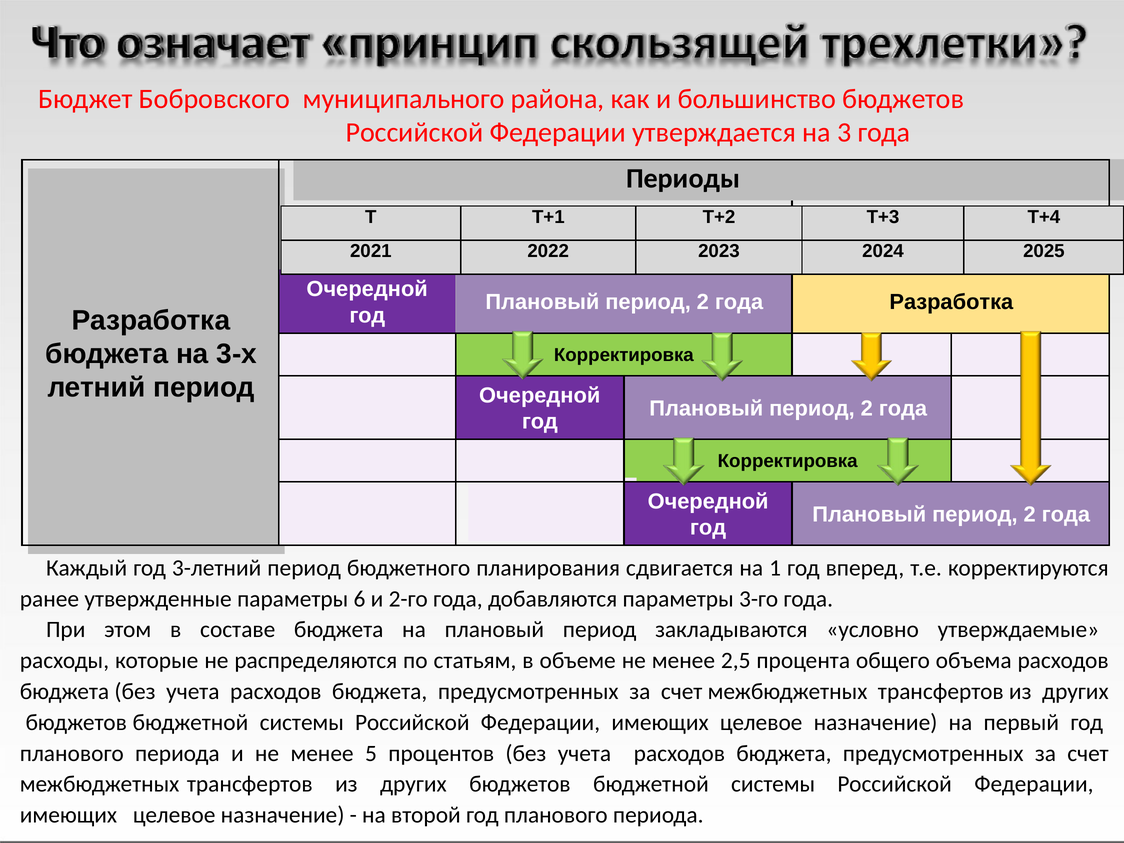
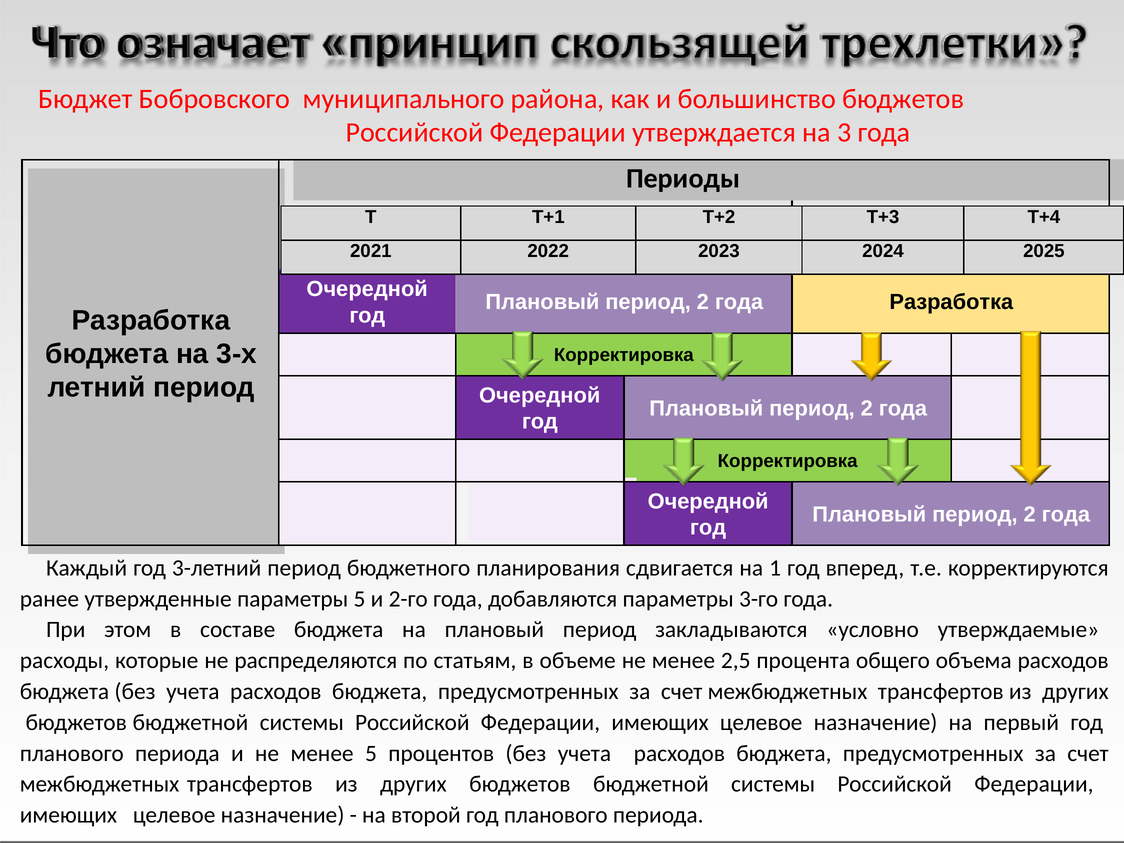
параметры 6: 6 -> 5 (359, 599)
